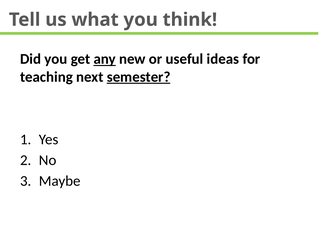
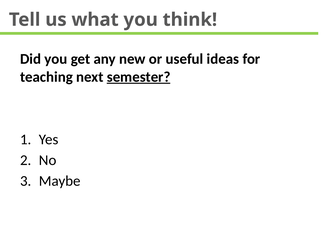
any underline: present -> none (105, 59)
